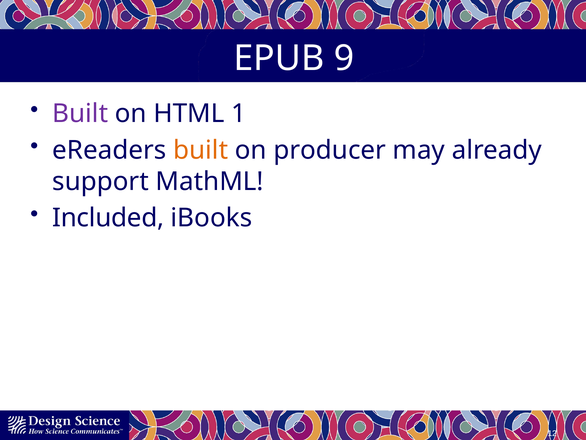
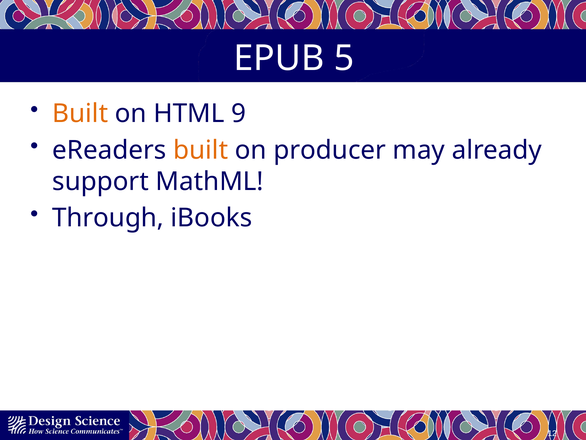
9: 9 -> 5 (344, 58)
Built colour: purple -> orange (80, 114)
1: 1 -> 9 (239, 114)
Included: Included -> Through (108, 218)
